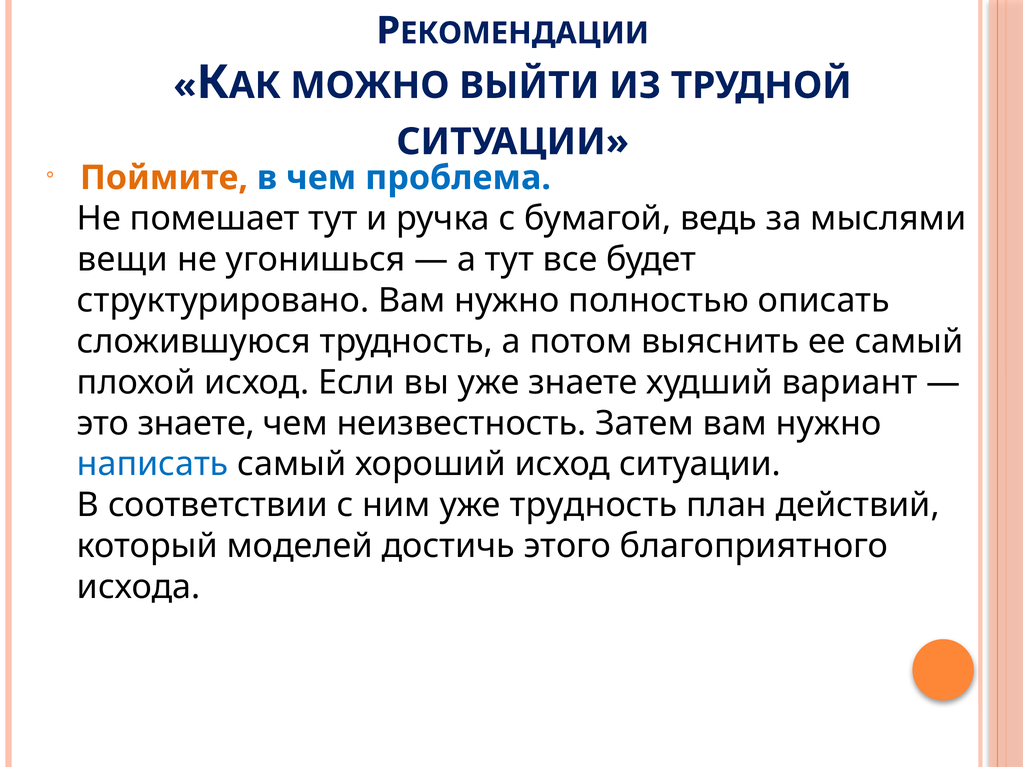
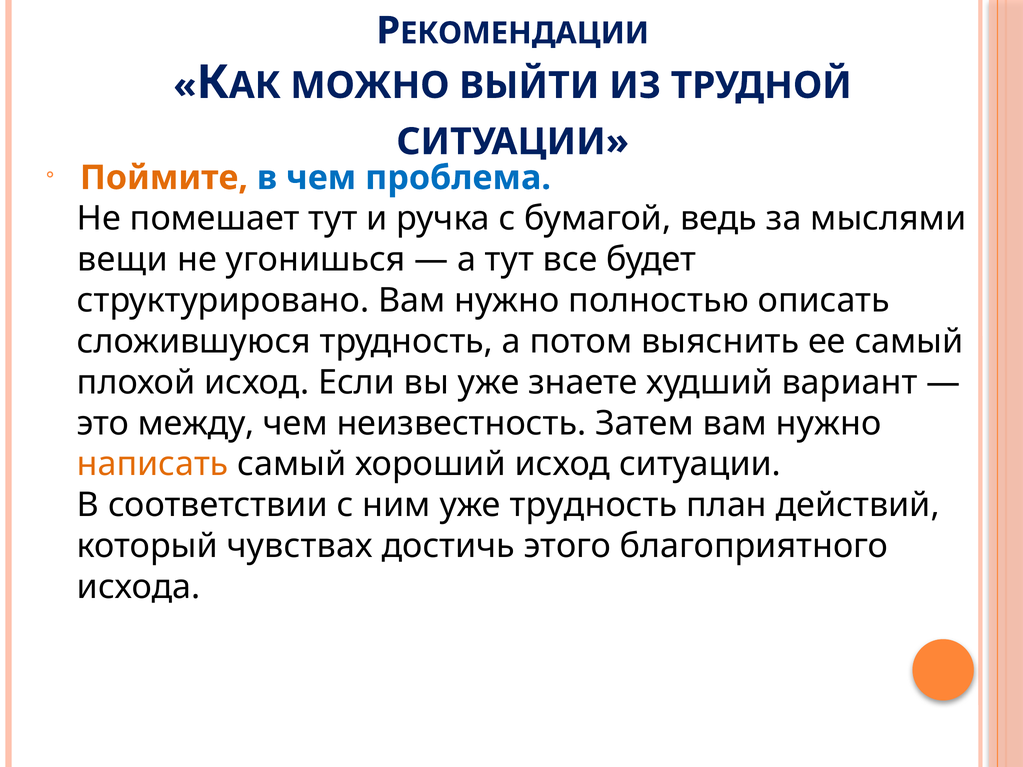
это знаете: знаете -> между (196, 423)
написать colour: blue -> orange (153, 464)
моделей: моделей -> чувствах (300, 546)
